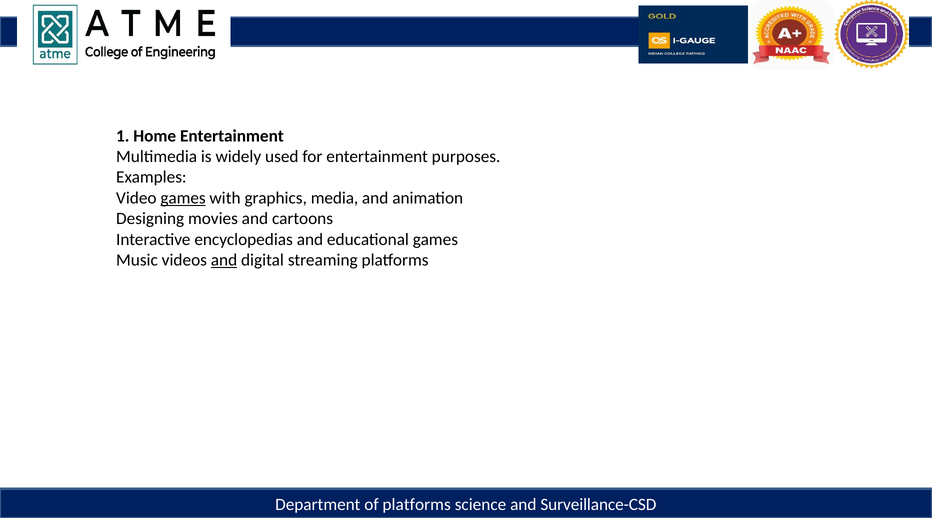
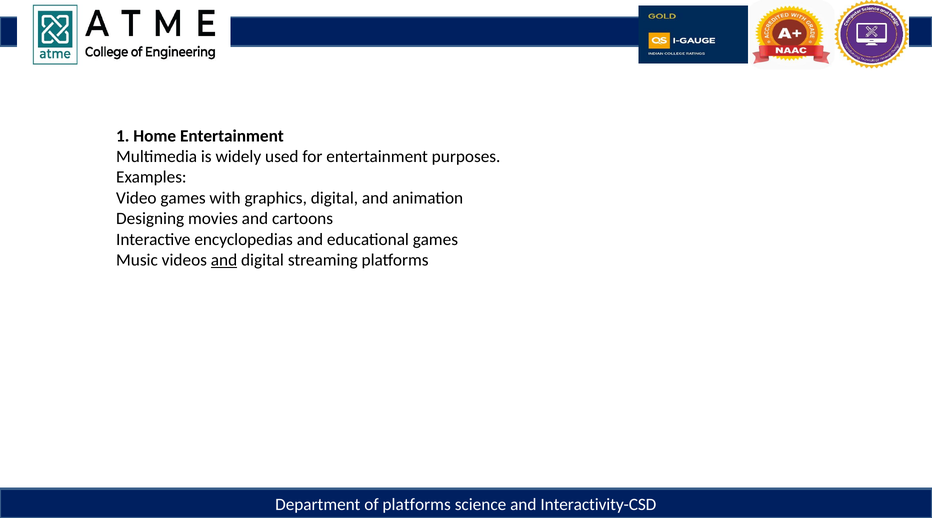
games underline: present -> none (183, 198)
graphics media: media -> digital (334, 198)
Surveillance-CSD: Surveillance-CSD -> Interactivity-CSD (598, 505)
